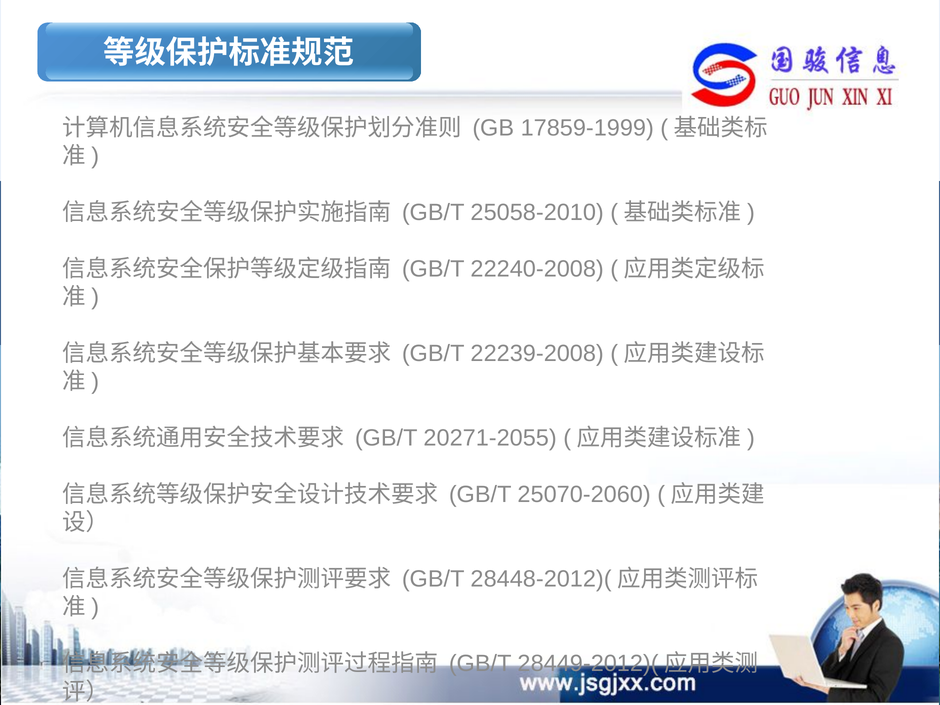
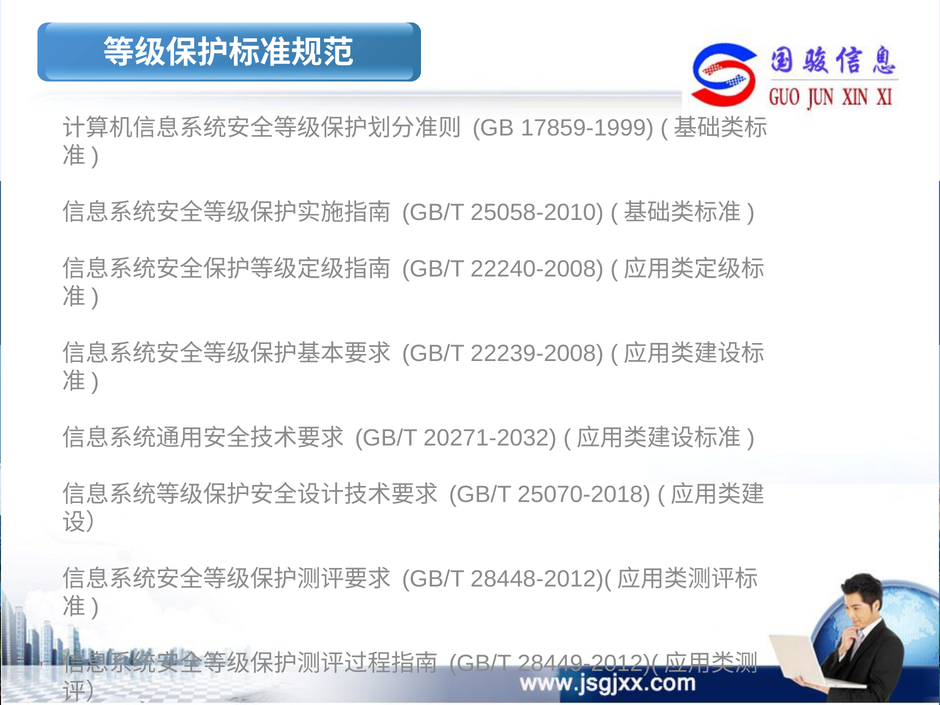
20271-2055: 20271-2055 -> 20271-2032 (490, 438)
25070-2060: 25070-2060 -> 25070-2018 (584, 494)
